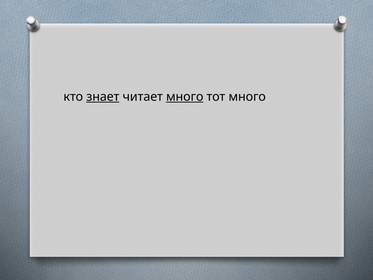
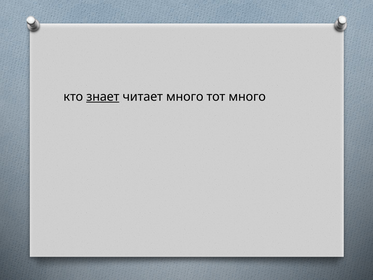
много underline: present -> none (185, 97)
